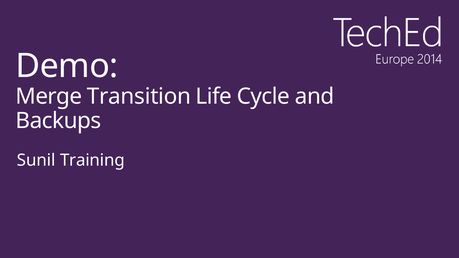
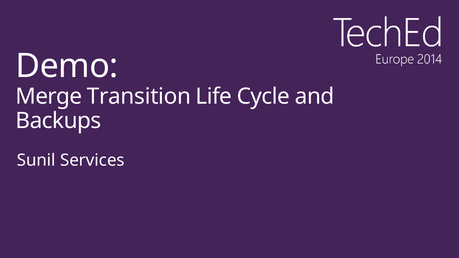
Training: Training -> Services (92, 160)
